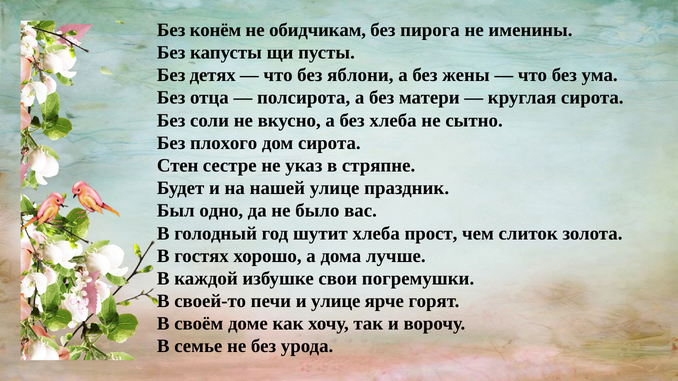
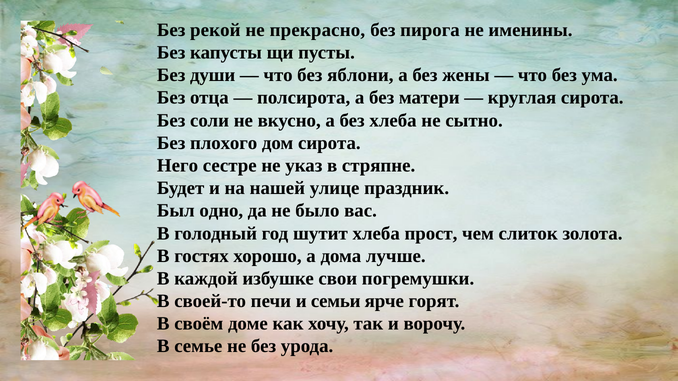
конём: конём -> рекой (215, 30)
обидчикам: обидчикам -> прекрасно (317, 30)
детях: детях -> души (213, 75)
Стен: Стен -> Него (178, 166)
и улице: улице -> семьи (336, 301)
